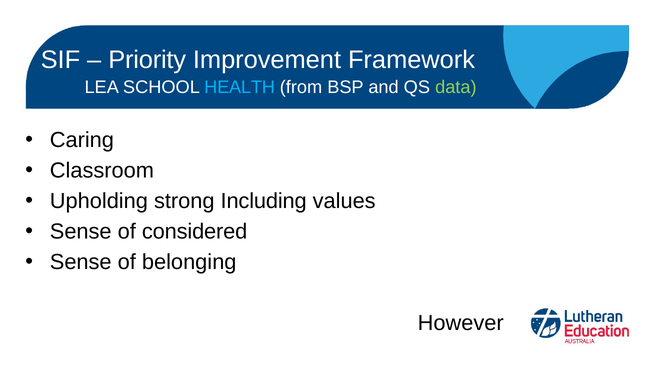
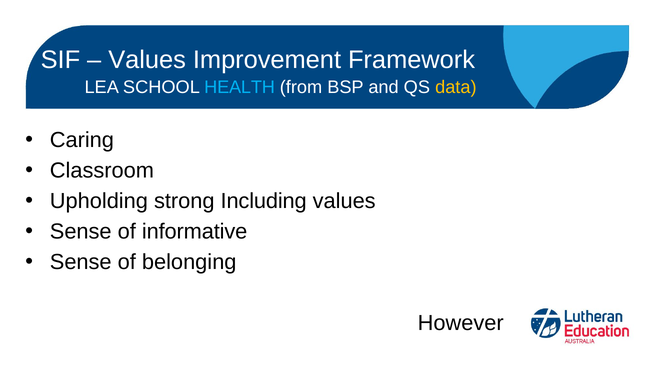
Priority: Priority -> Values (147, 60)
data colour: light green -> yellow (456, 87)
considered: considered -> informative (195, 232)
